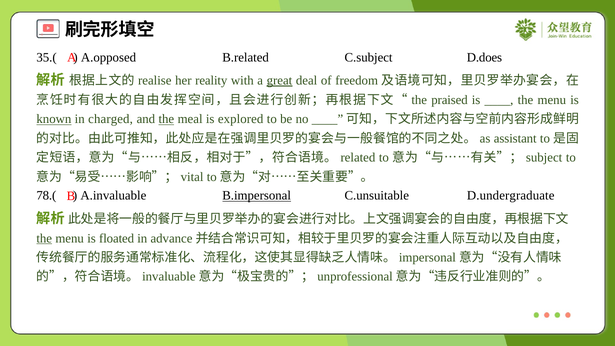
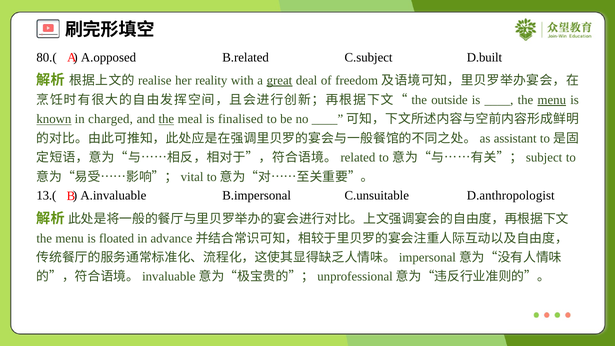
35.(: 35.( -> 80.( (47, 58)
D.does: D.does -> D.built (484, 58)
praised: praised -> outside (449, 100)
menu underline: none -> present (552, 100)
explored: explored -> finalised (241, 119)
78.(: 78.( -> 13.( (46, 196)
B.impersonal underline: present -> none (257, 196)
D.undergraduate: D.undergraduate -> D.anthropologist (511, 196)
the underline: present -> none (44, 238)
